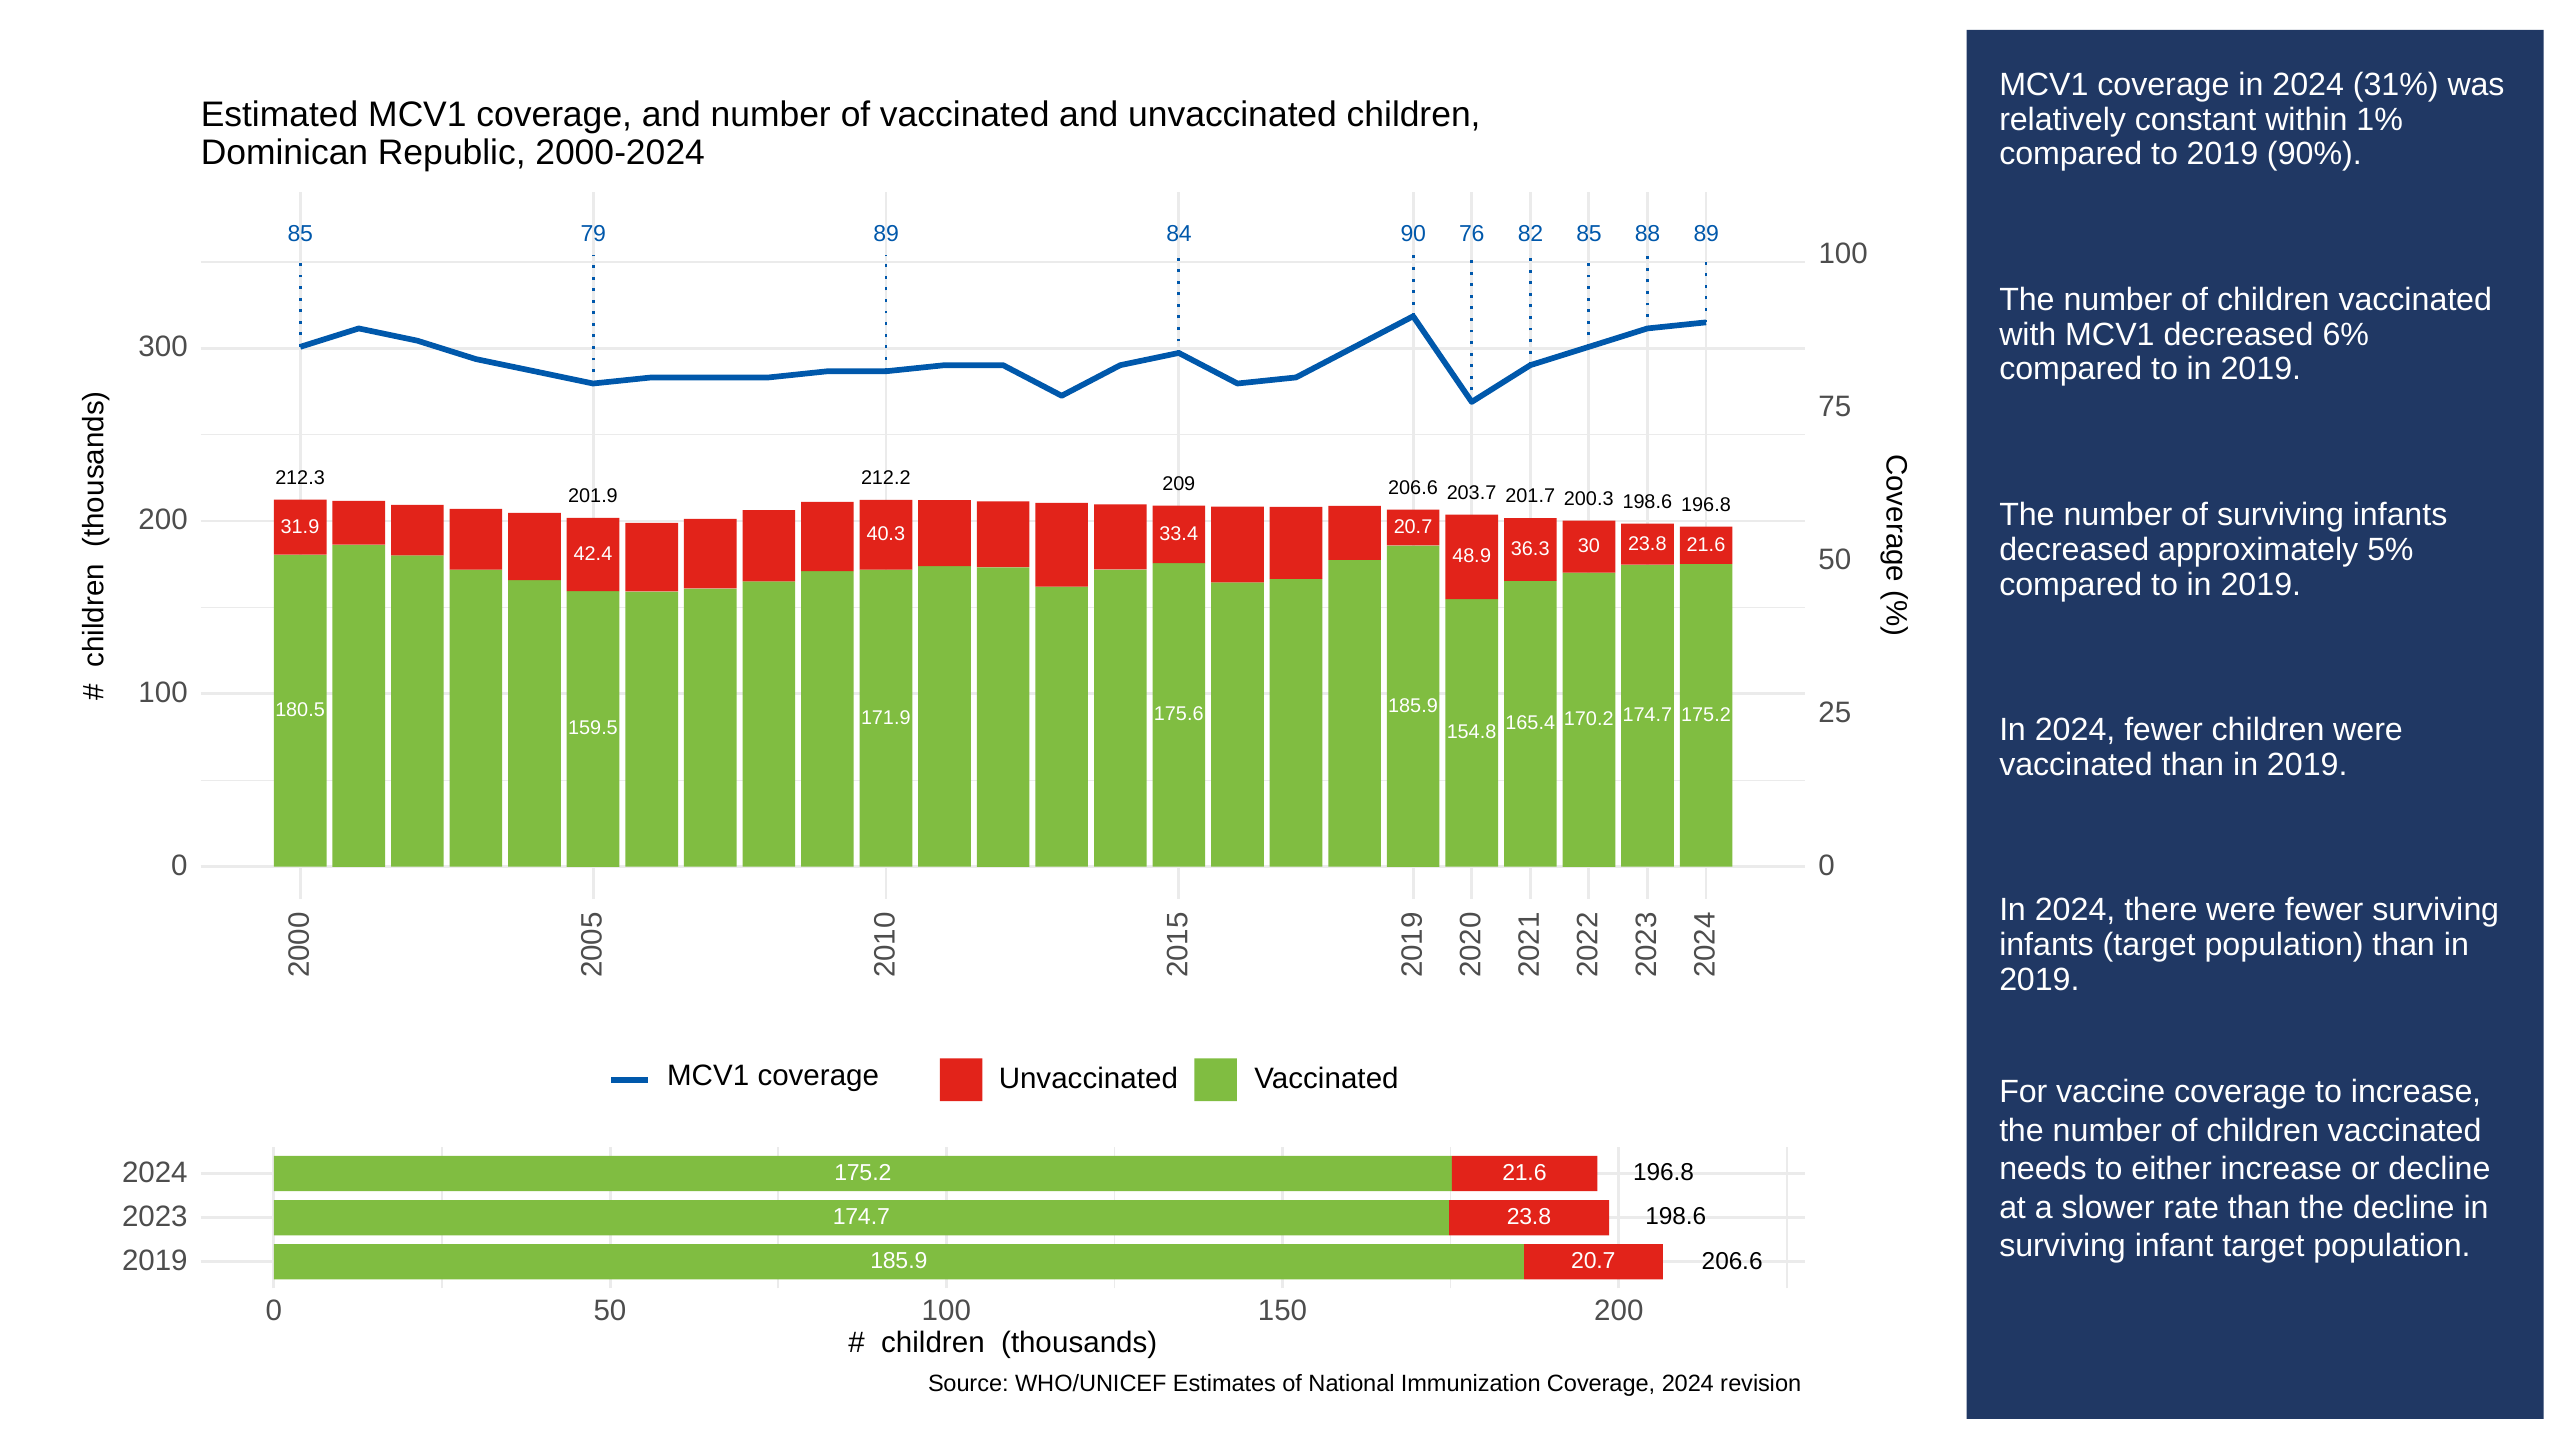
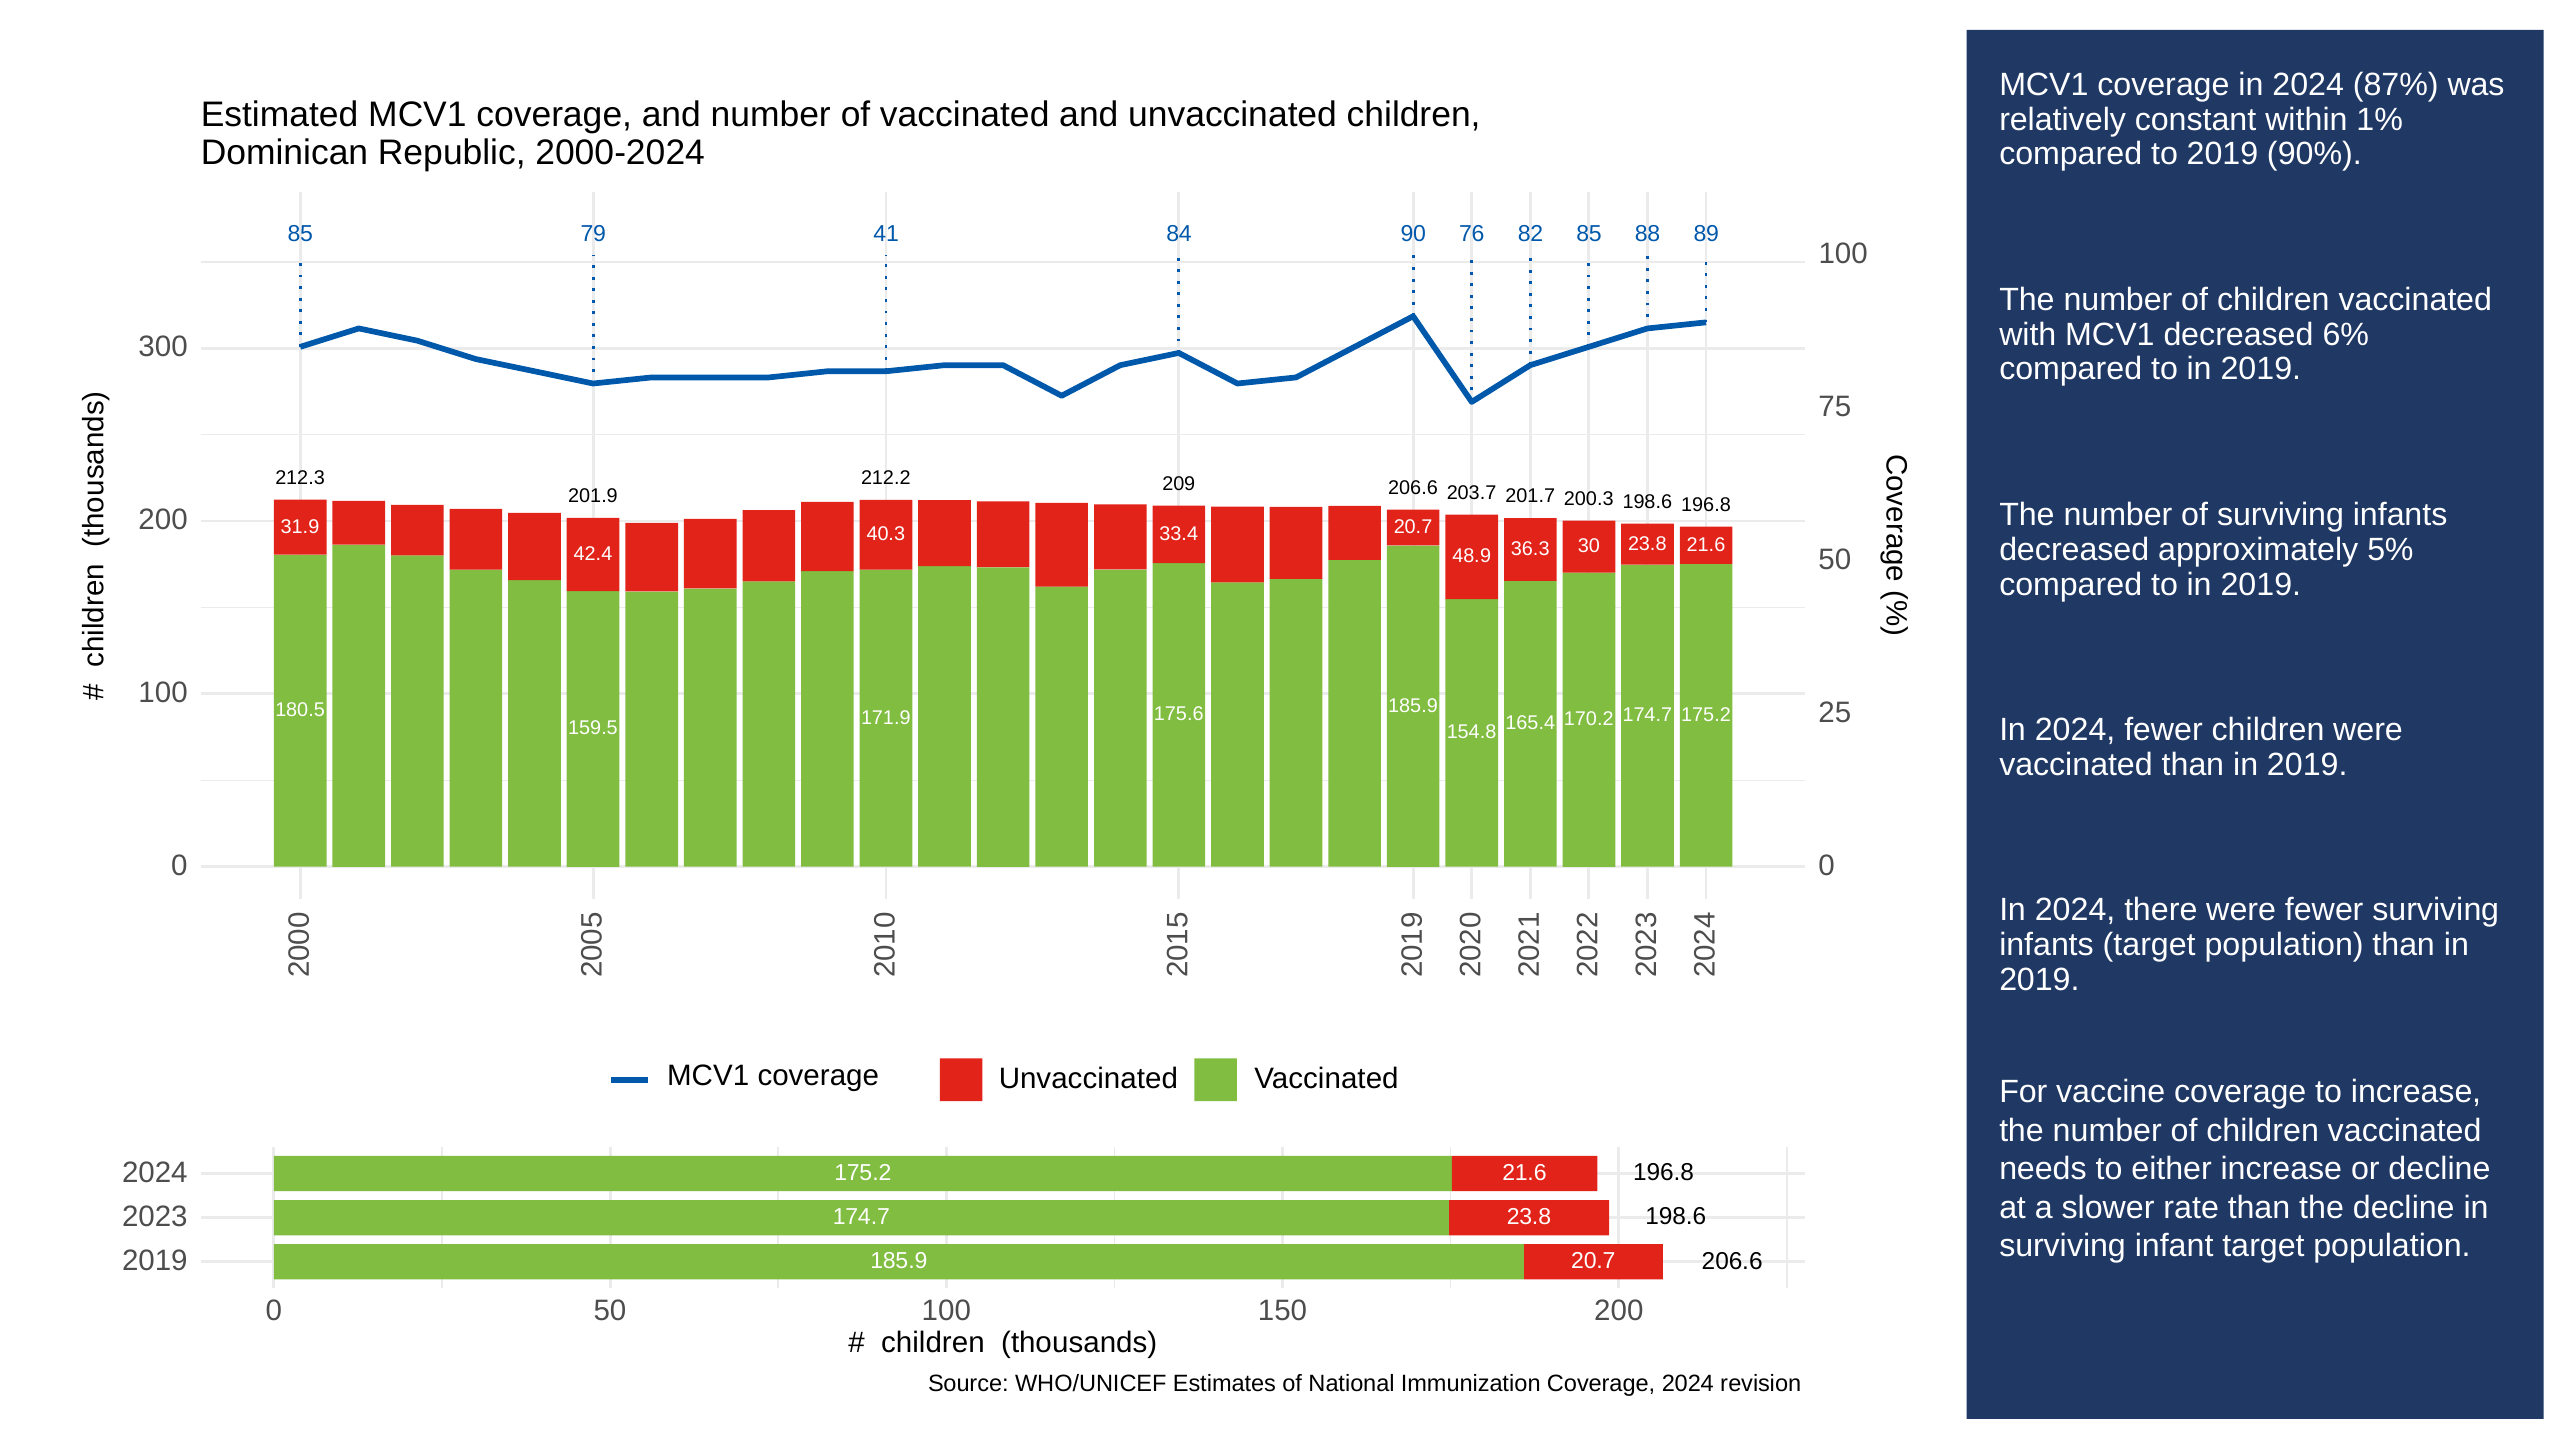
31%: 31% -> 87% (2396, 85)
79 89: 89 -> 41 (886, 234)
